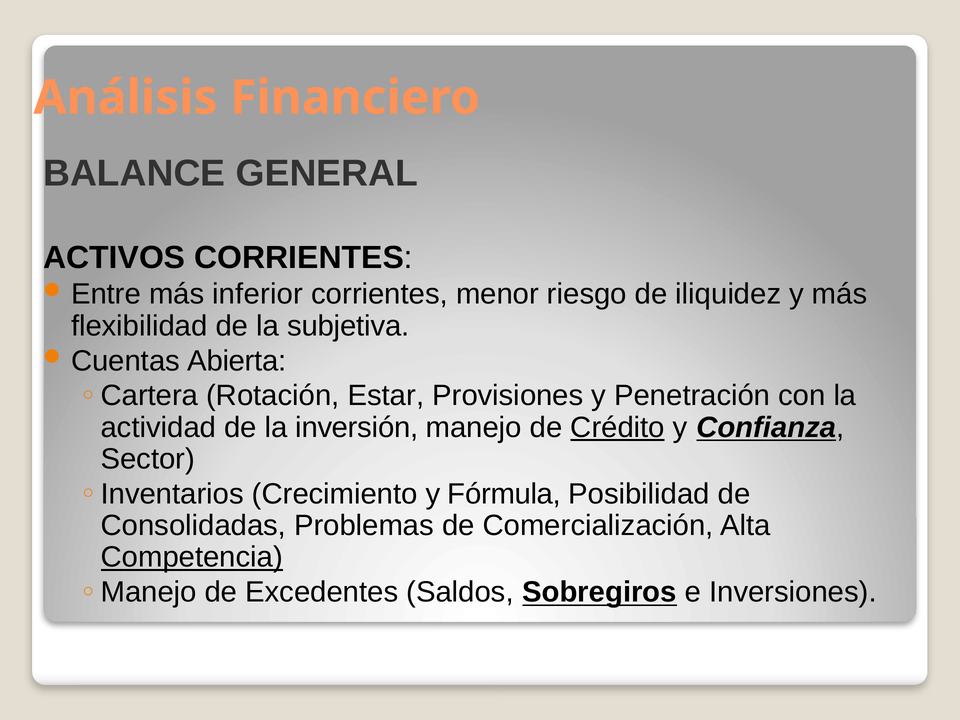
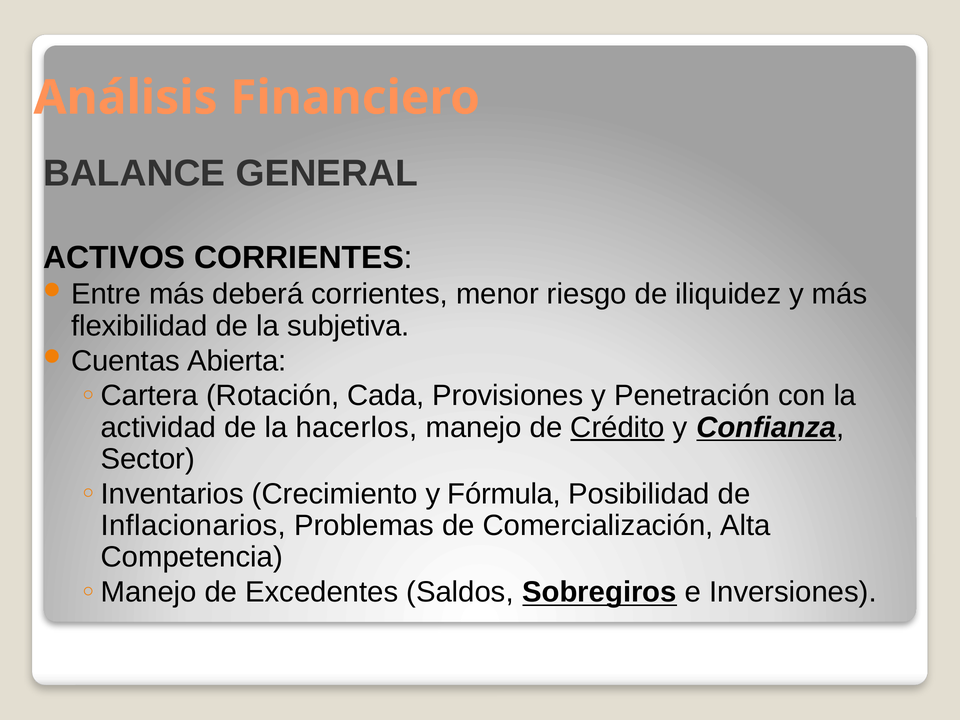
inferior: inferior -> deberá (258, 294)
Estar: Estar -> Cada (386, 396)
inversión: inversión -> hacerlos (356, 427)
Consolidadas: Consolidadas -> Inflacionarios (193, 526)
Competencia underline: present -> none (192, 557)
